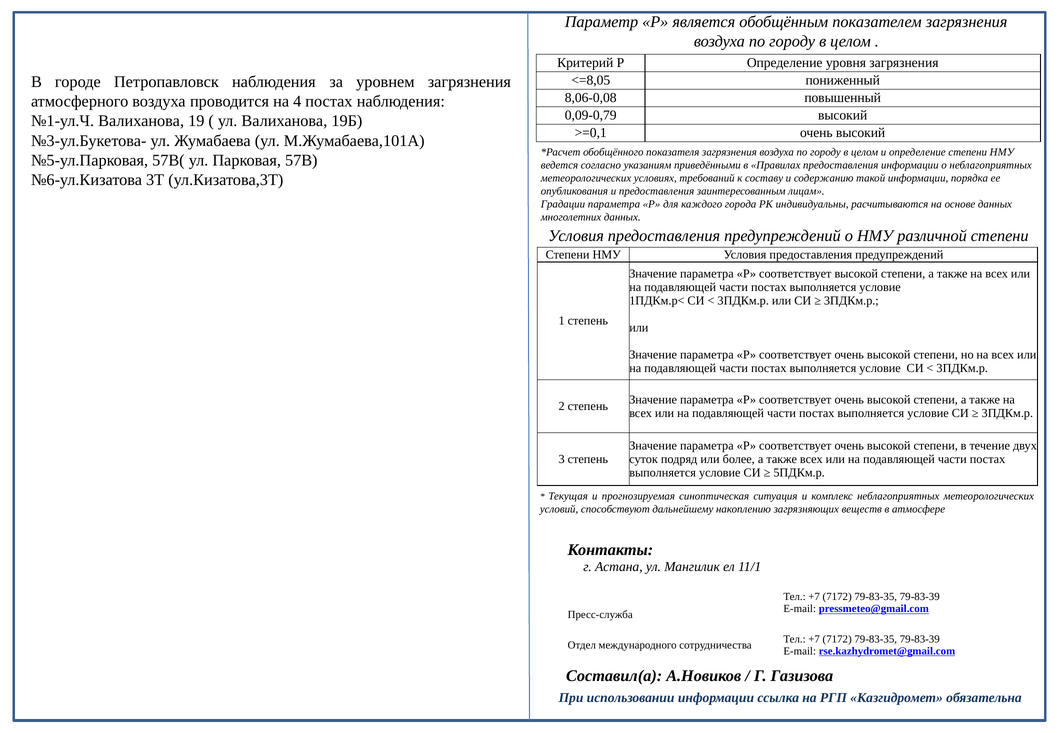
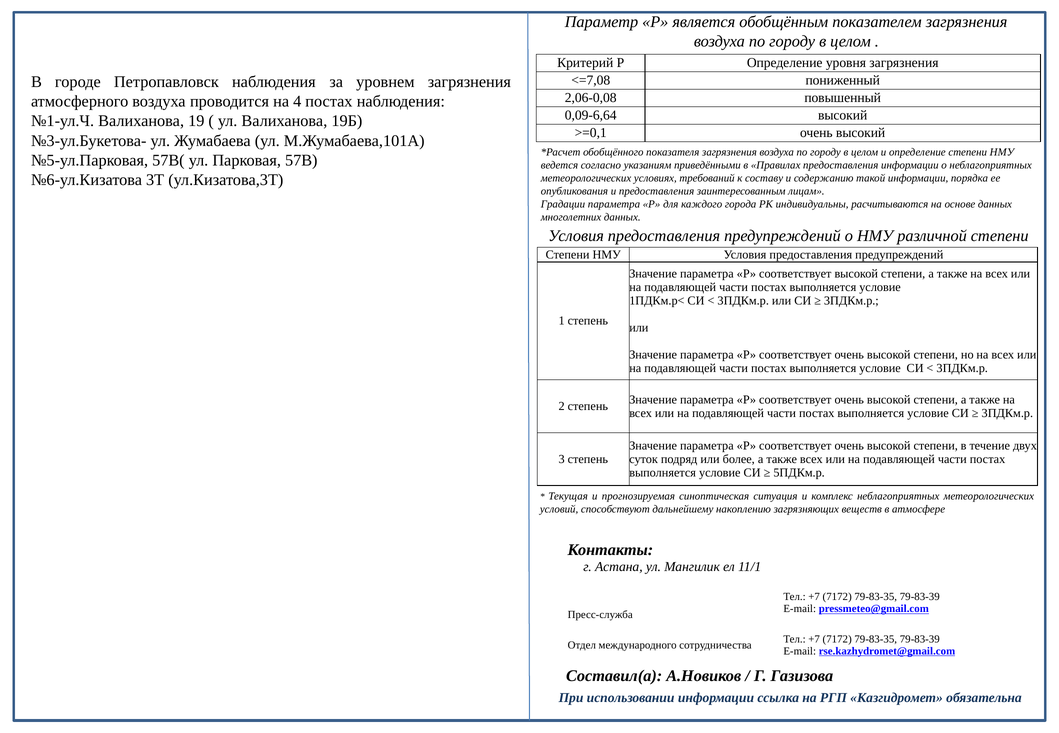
<=8,05: <=8,05 -> <=7,08 (591, 80)
8,06-0,08: 8,06-0,08 -> 2,06-0,08 (591, 98)
0,09-0,79: 0,09-0,79 -> 0,09-6,64 (591, 115)
